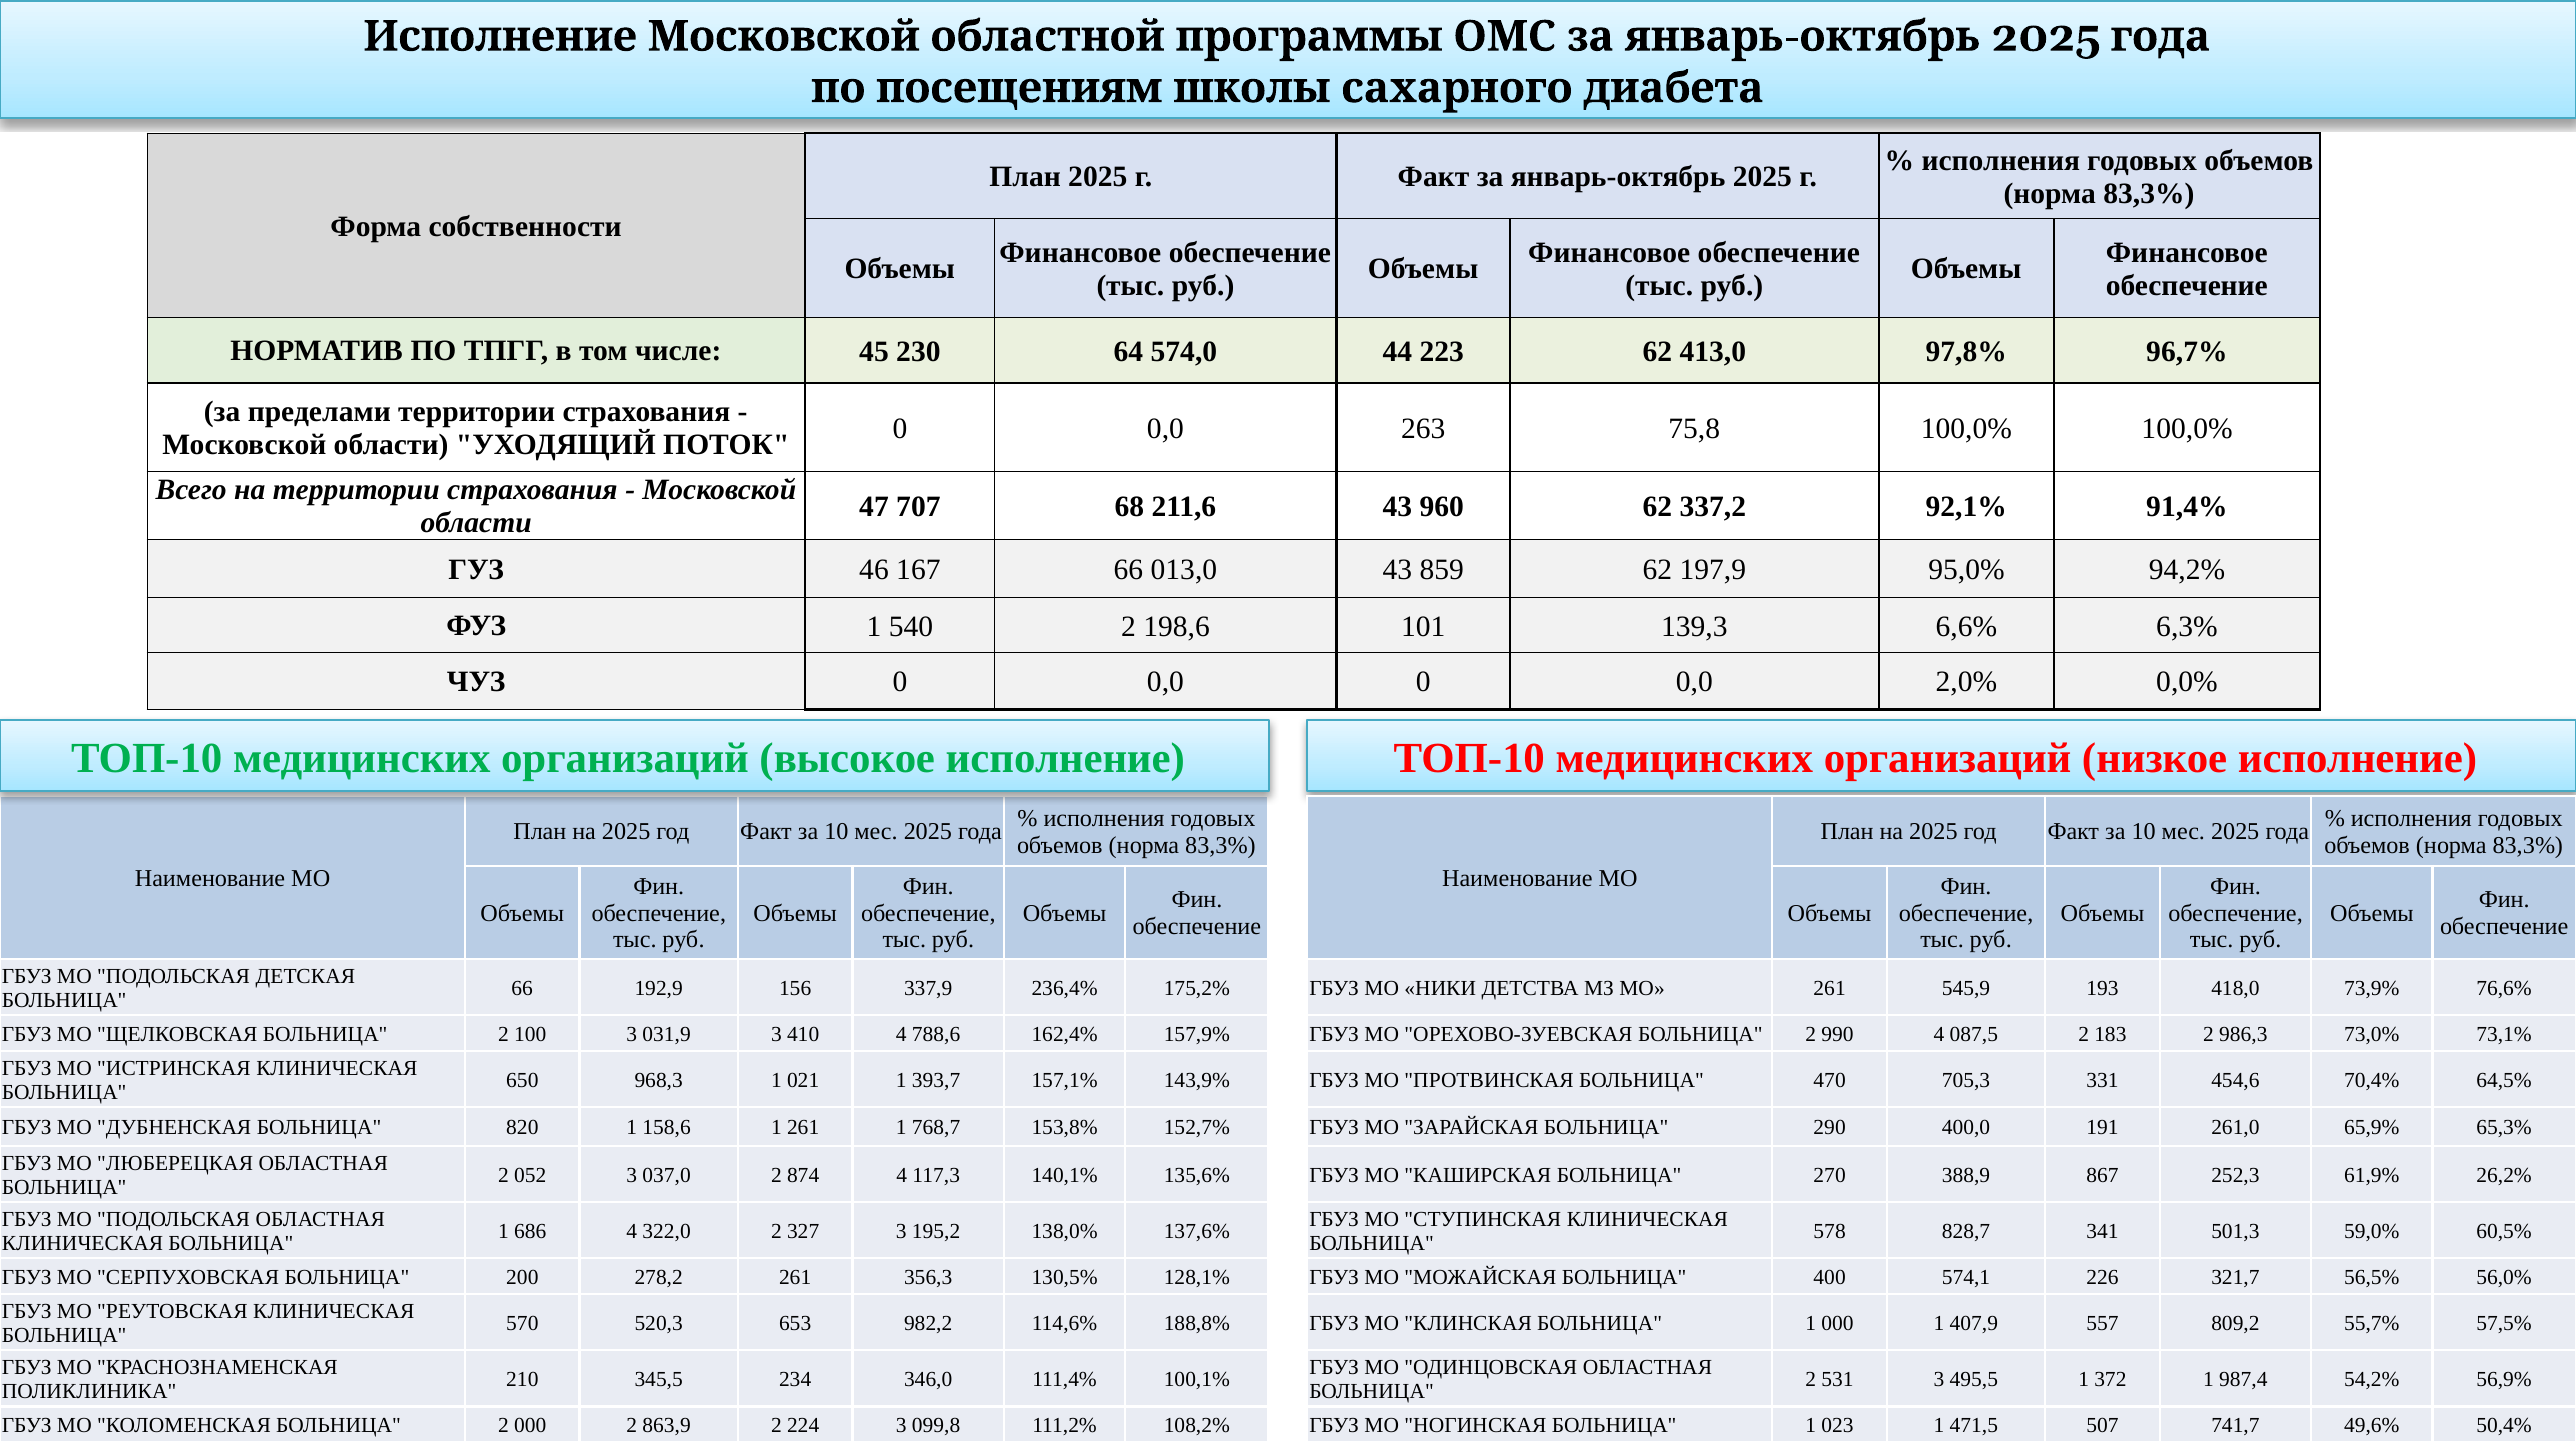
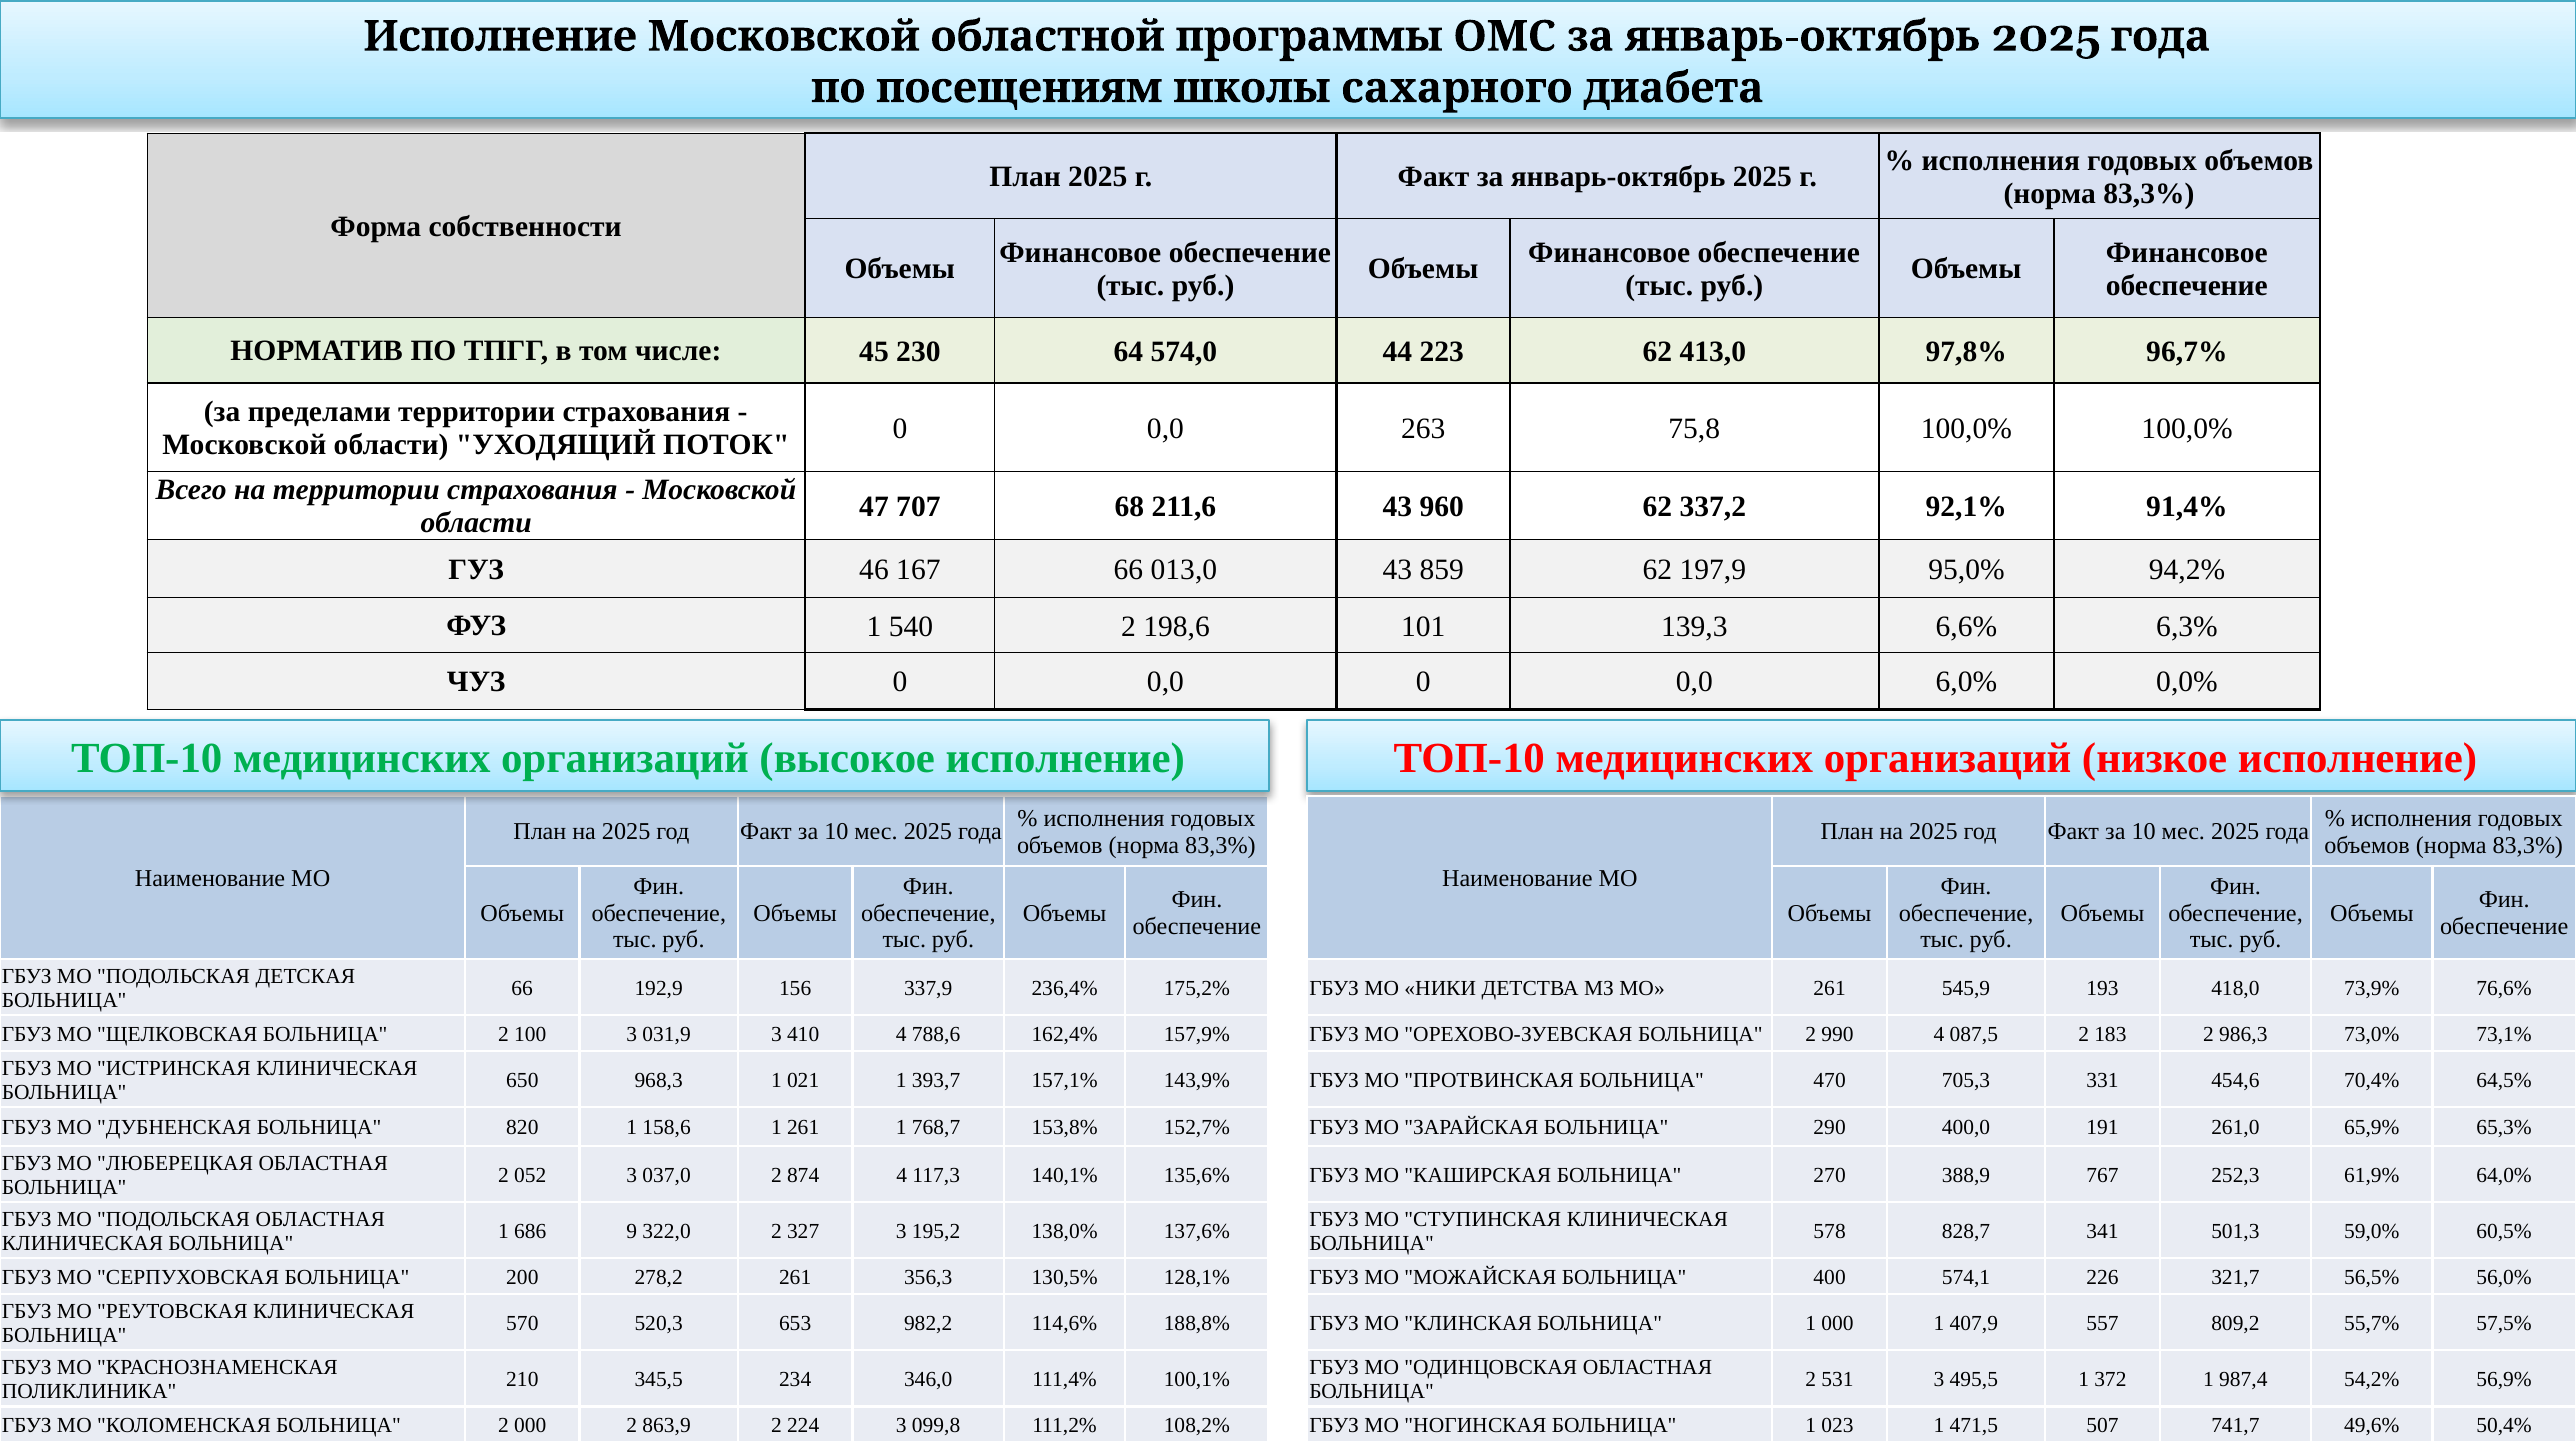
2,0%: 2,0% -> 6,0% (1966, 682)
867: 867 -> 767 (2103, 1175)
26,2%: 26,2% -> 64,0% (2504, 1175)
686 4: 4 -> 9 (632, 1231)
